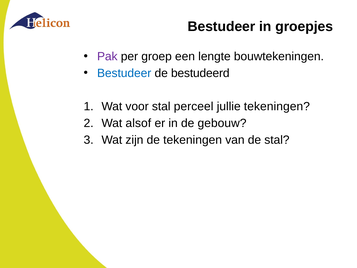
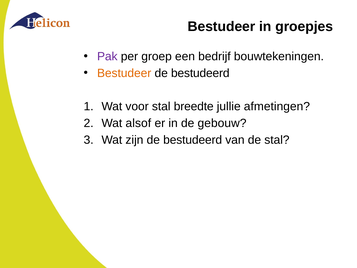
lengte: lengte -> bedrijf (214, 56)
Bestudeer colour: blue -> orange (124, 73)
perceel: perceel -> breedte (194, 106)
jullie tekeningen: tekeningen -> afmetingen (277, 106)
zijn de tekeningen: tekeningen -> bestudeerd (193, 140)
